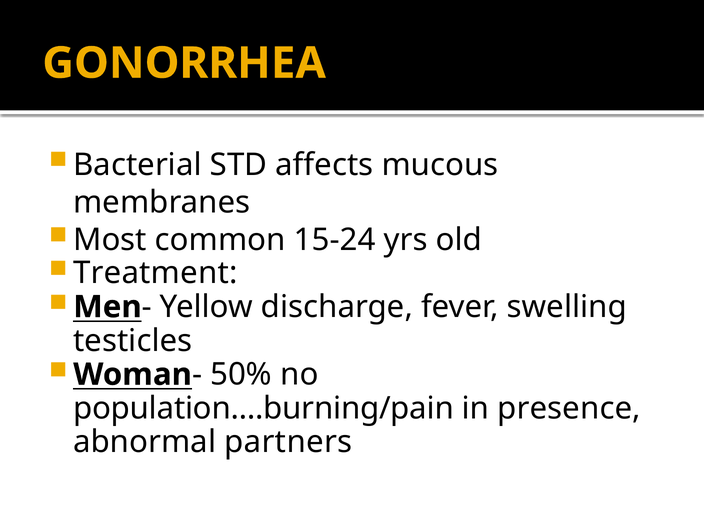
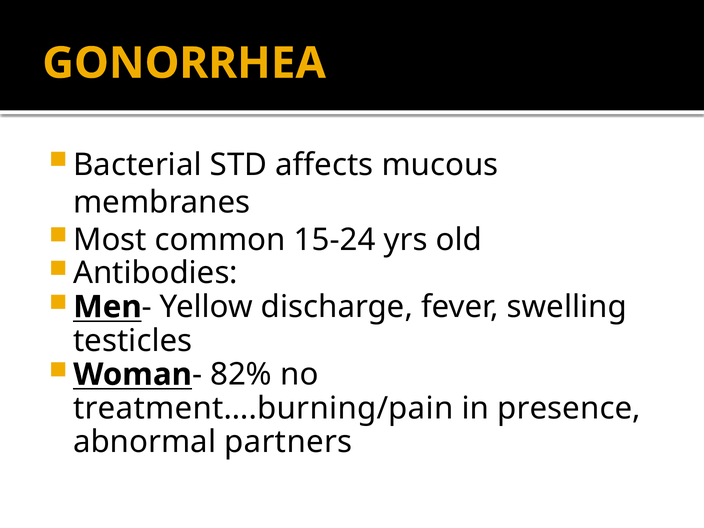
Treatment: Treatment -> Antibodies (156, 273)
50%: 50% -> 82% (241, 375)
population….burning/pain: population….burning/pain -> treatment….burning/pain (263, 408)
